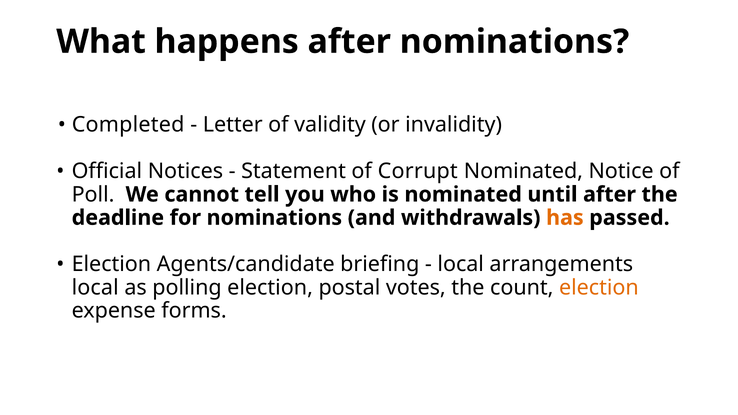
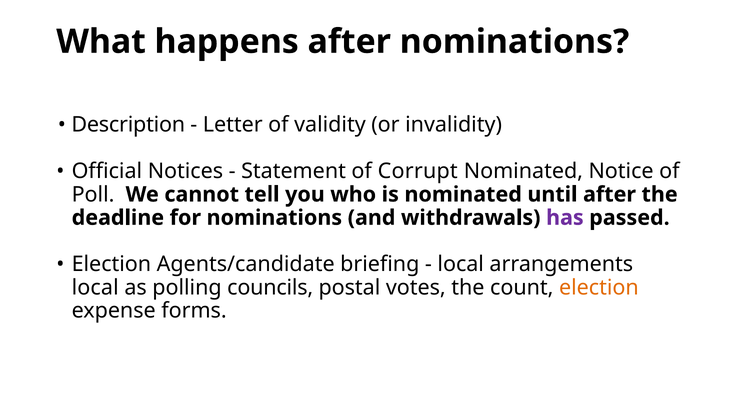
Completed: Completed -> Description (128, 125)
has colour: orange -> purple (565, 218)
polling election: election -> councils (270, 288)
